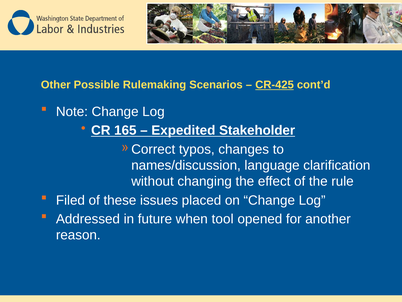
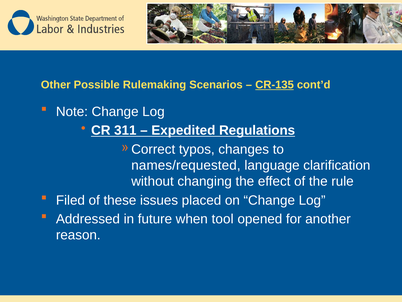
CR-425: CR-425 -> CR-135 (275, 85)
165: 165 -> 311 (125, 130)
Stakeholder: Stakeholder -> Regulations (257, 130)
names/discussion: names/discussion -> names/requested (186, 165)
